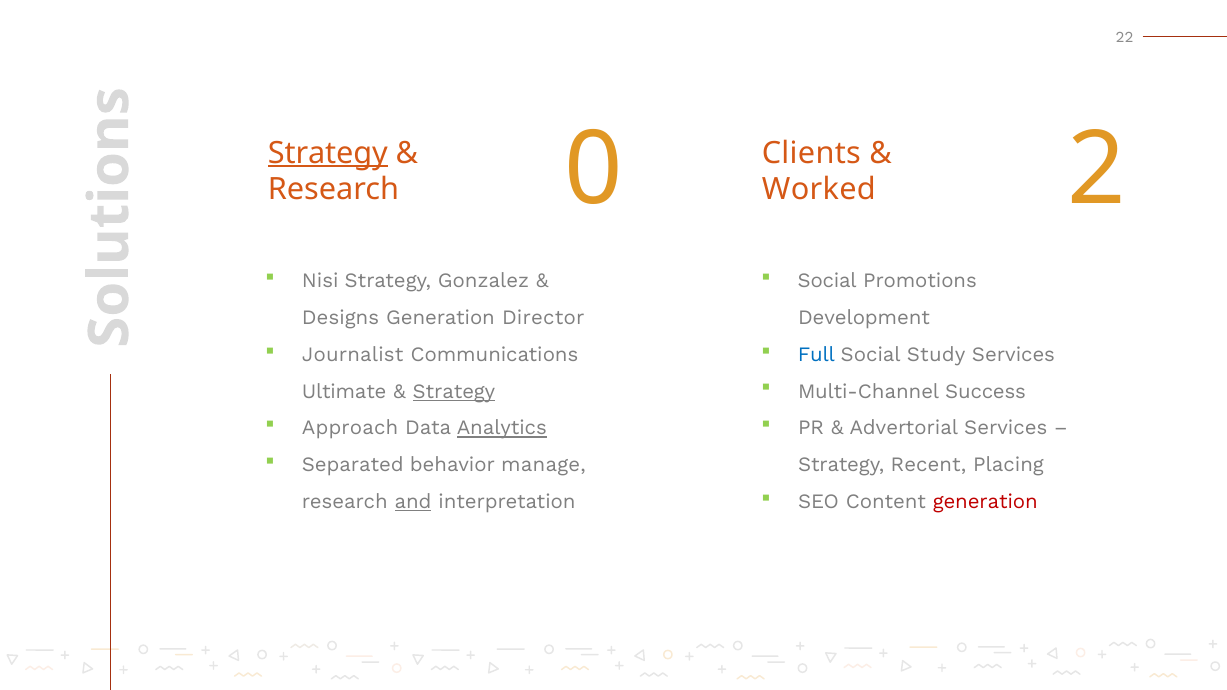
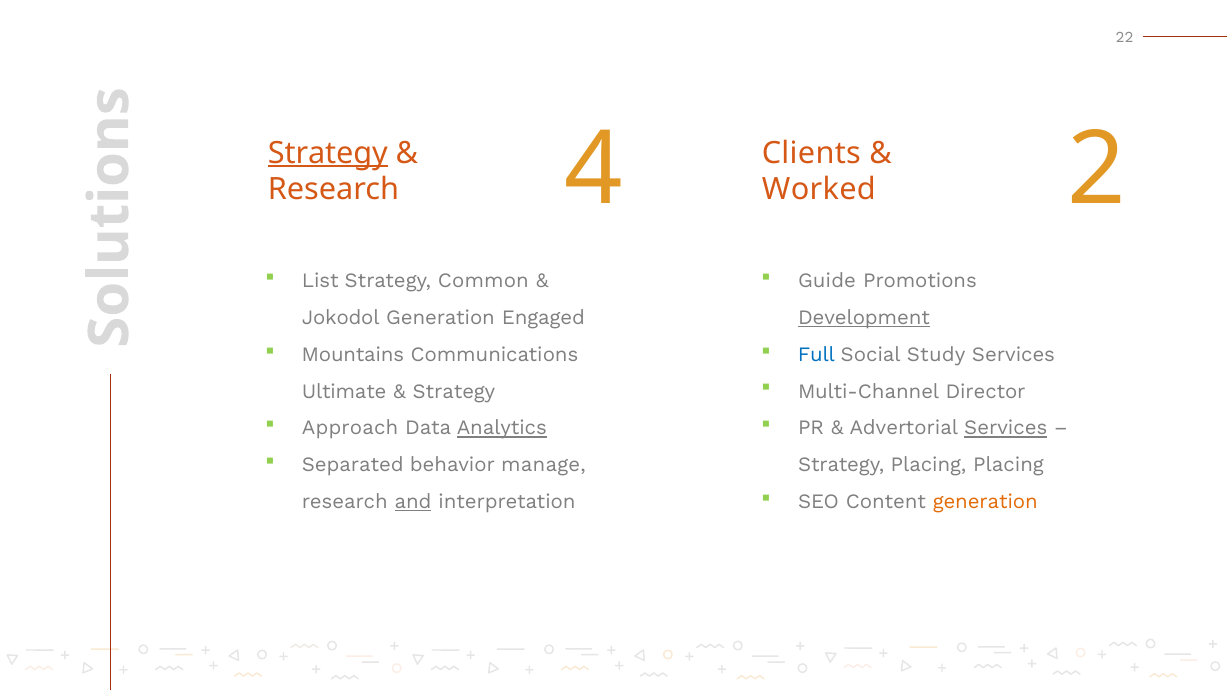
0: 0 -> 4 (594, 170)
Nisi: Nisi -> List (320, 281)
Gonzalez: Gonzalez -> Common (483, 281)
Social: Social -> Guide (827, 281)
Designs: Designs -> Jokodol (341, 318)
Director: Director -> Engaged (543, 318)
Development underline: none -> present (864, 318)
Journalist: Journalist -> Mountains (353, 355)
Success: Success -> Director (986, 392)
Strategy underline: present -> none (454, 392)
Services underline: none -> present (1006, 428)
Strategy Recent: Recent -> Placing (929, 465)
generation colour: red -> orange (985, 502)
